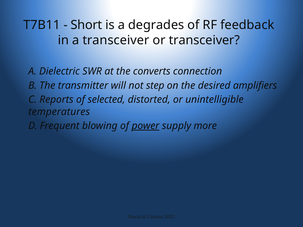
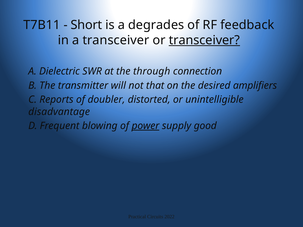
transceiver underline: none -> present (204, 40)
converts: converts -> through (152, 71)
step: step -> that (155, 86)
selected: selected -> doubler (106, 100)
temperatures: temperatures -> disadvantage (59, 112)
more: more -> good (205, 126)
